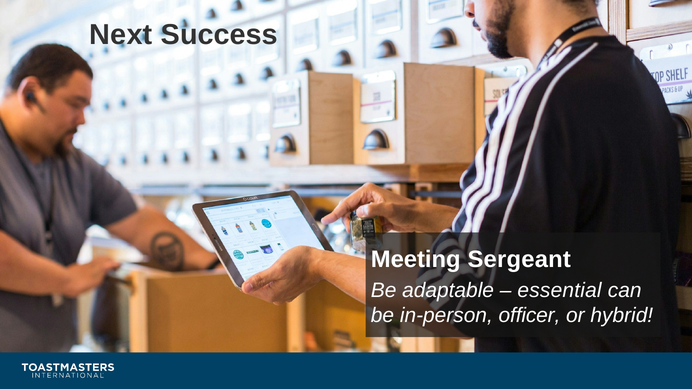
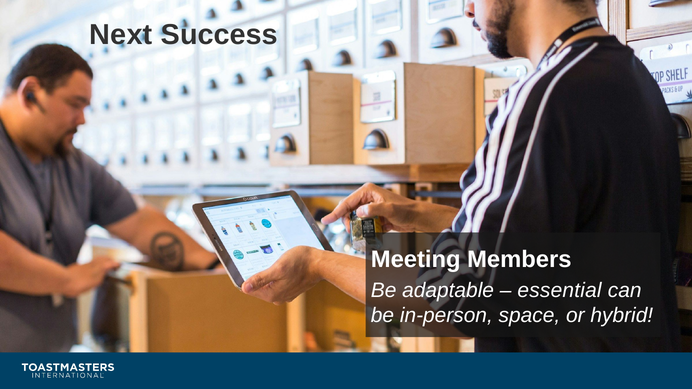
Sergeant: Sergeant -> Members (519, 259)
officer: officer -> space (529, 315)
